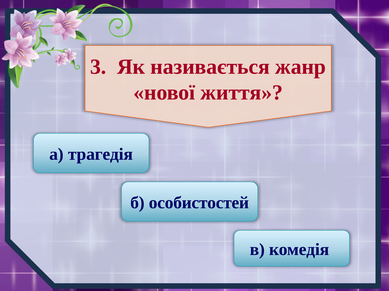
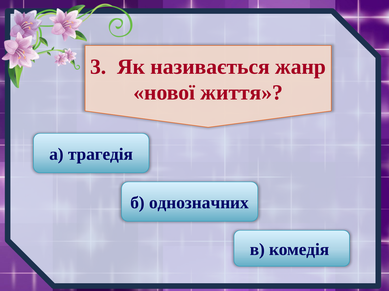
особистостей: особистостей -> однозначних (199, 203)
